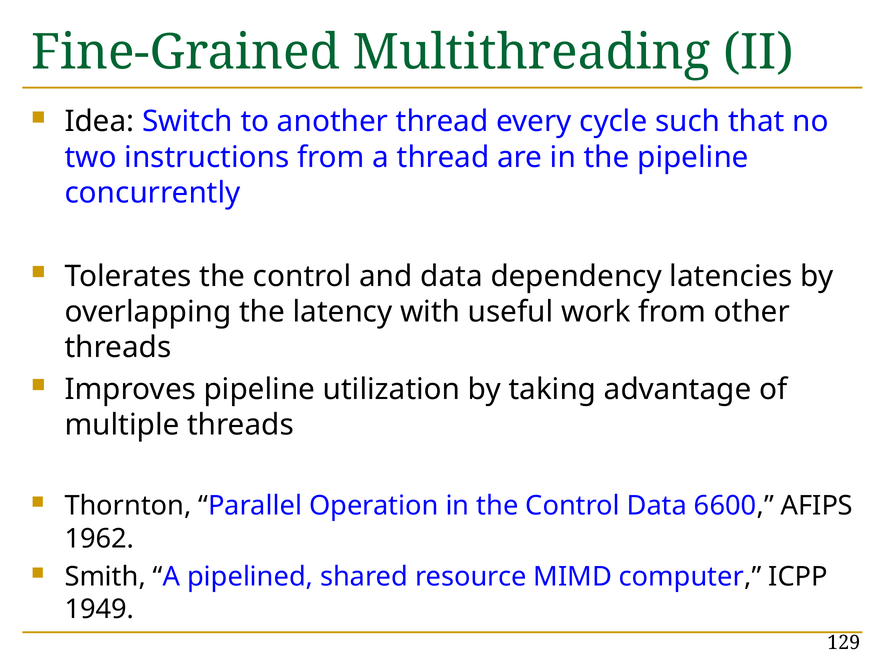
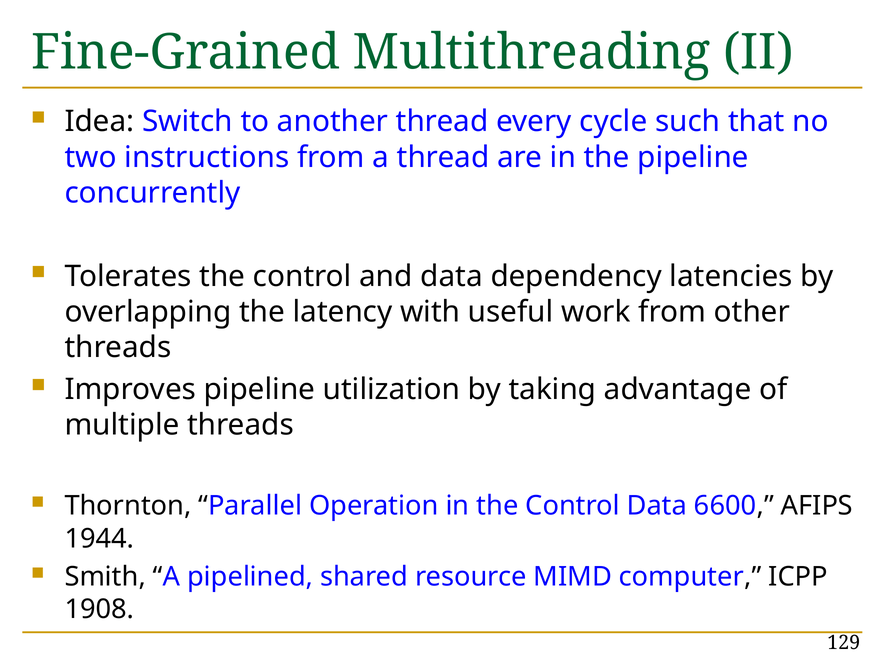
1962: 1962 -> 1944 (99, 539)
1949: 1949 -> 1908 (99, 609)
